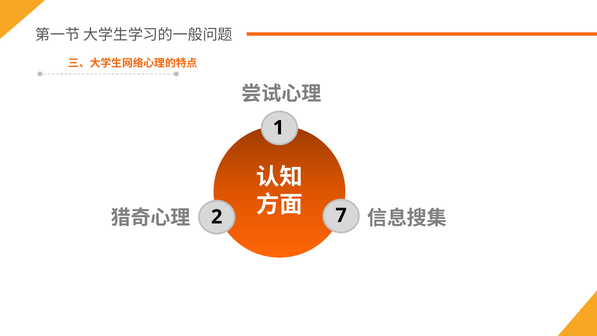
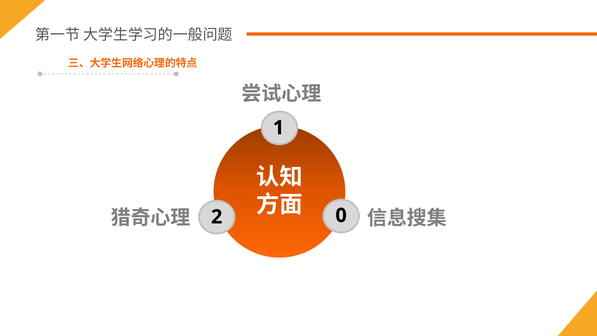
7: 7 -> 0 (341, 215)
